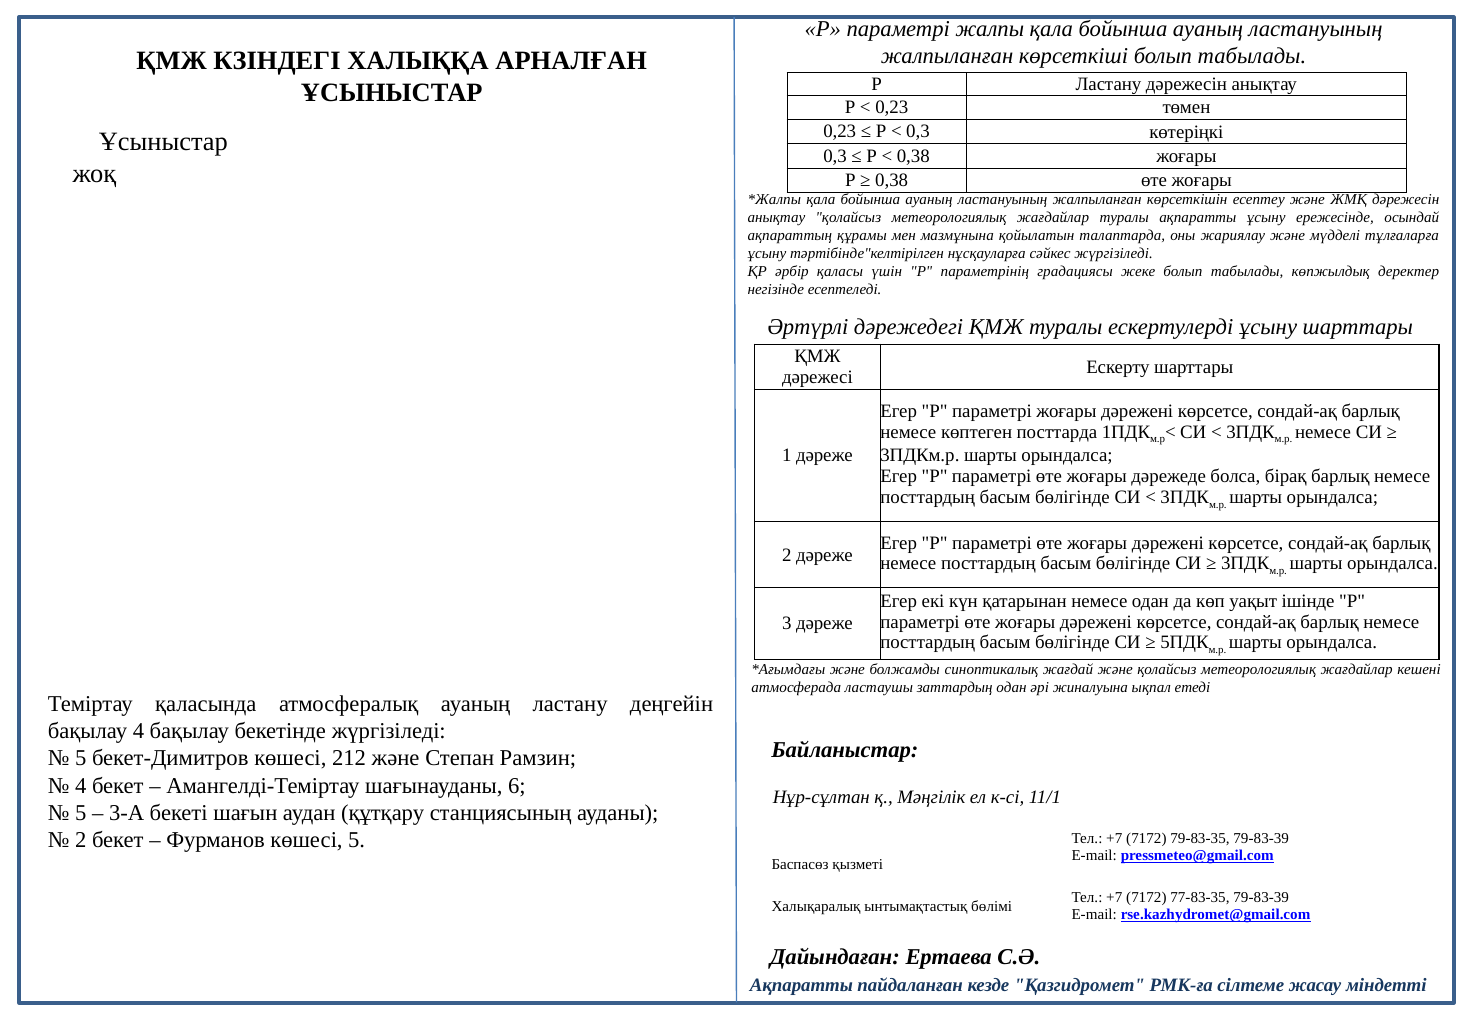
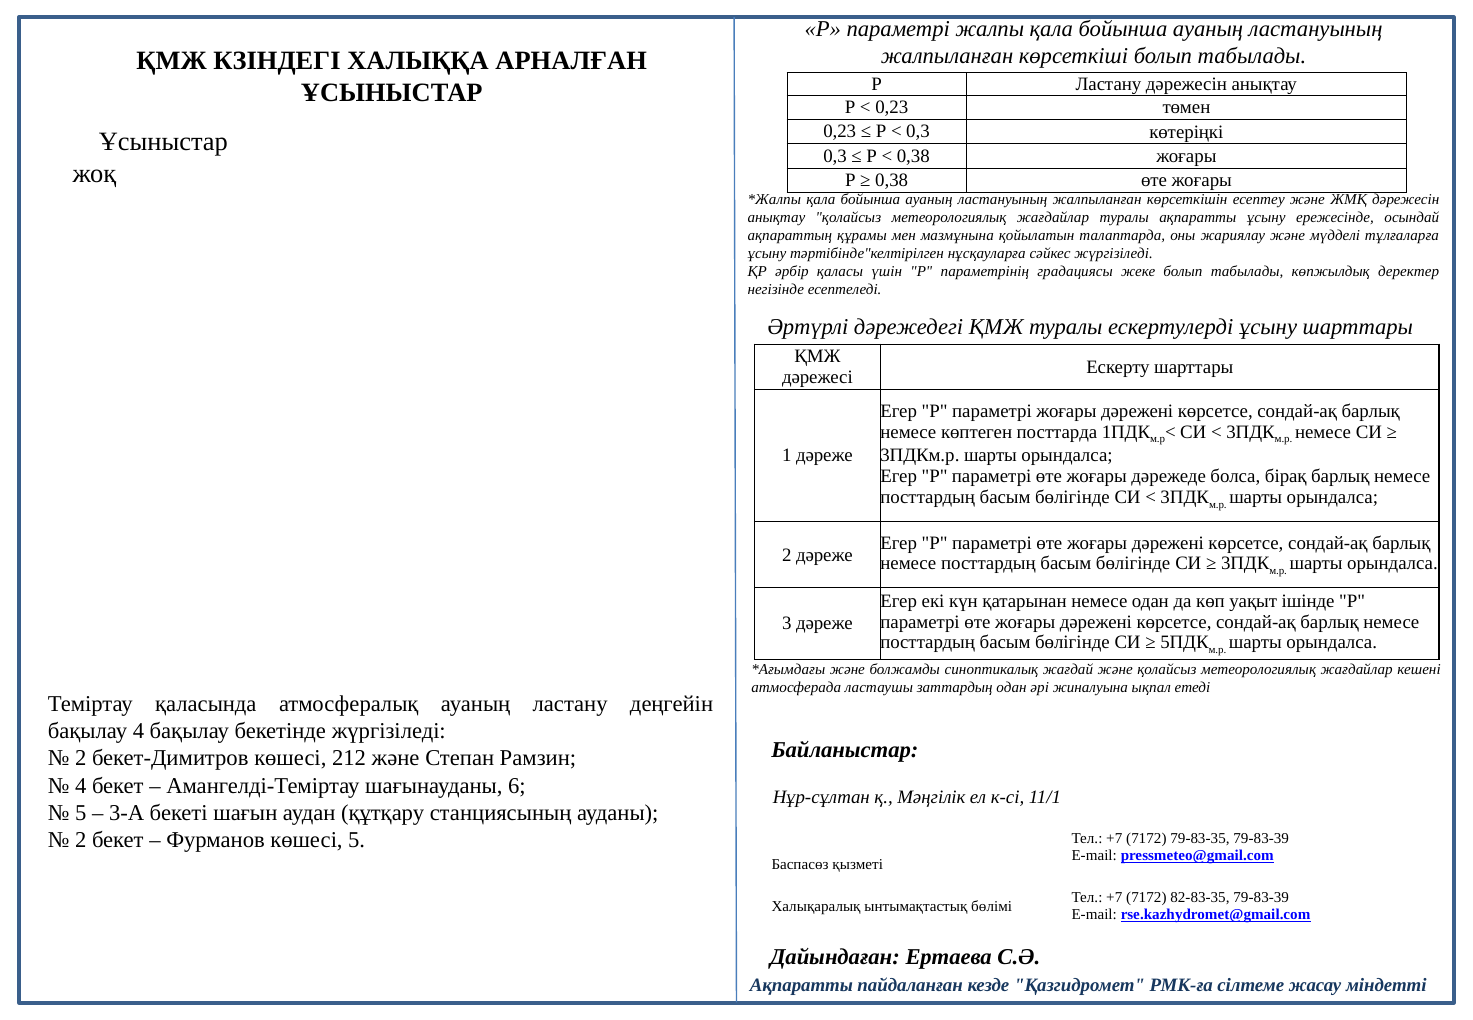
5: 5 -> 2 (81, 758)
77-83-35: 77-83-35 -> 82-83-35 (1200, 898)
